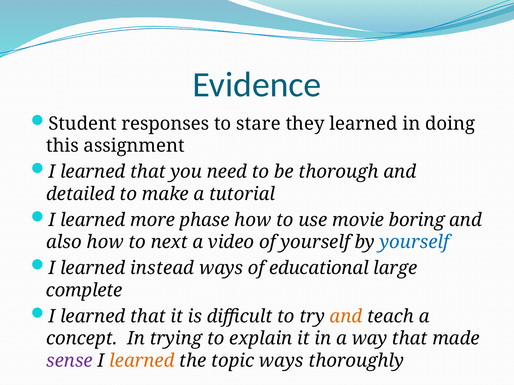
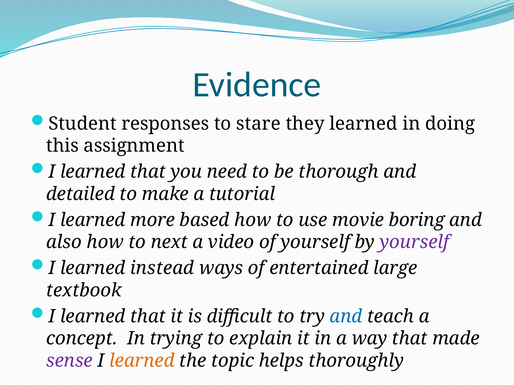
phase: phase -> based (205, 220)
yourself colour: blue -> purple (414, 242)
educational: educational -> entertained (319, 268)
complete: complete -> textbook (84, 291)
and colour: orange -> blue (346, 317)
topic ways: ways -> helps (281, 361)
